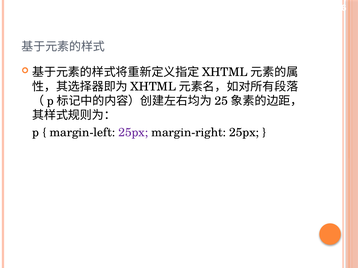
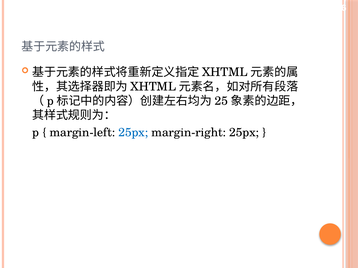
25px colour: purple -> blue (133, 133)
